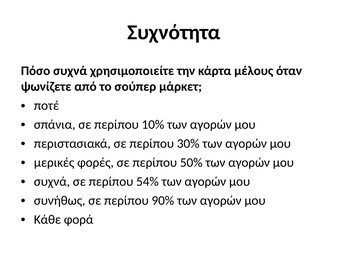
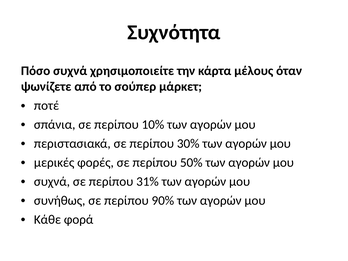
54%: 54% -> 31% (147, 182)
